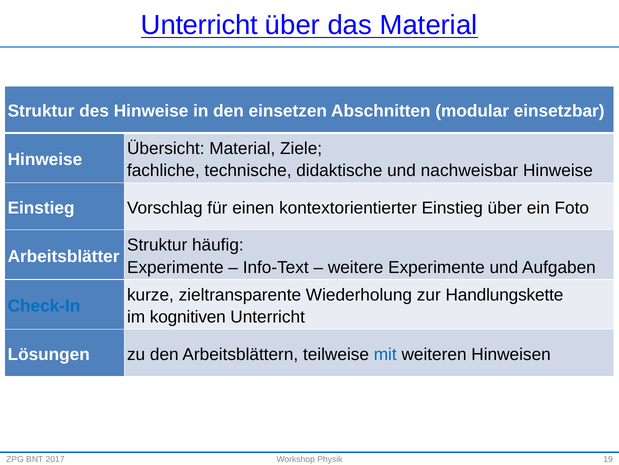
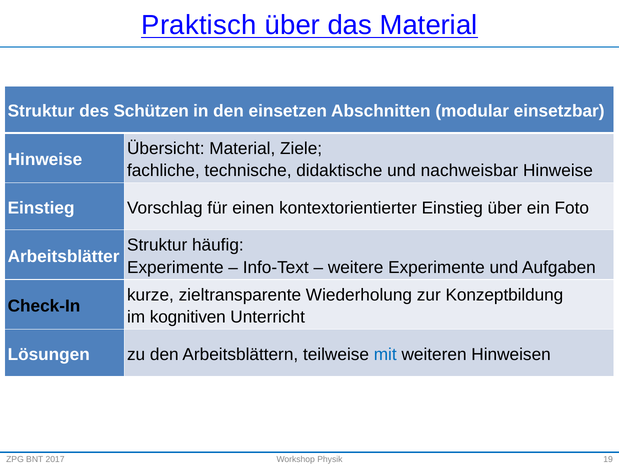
Unterricht: Unterricht -> Praktisch (199, 25)
des Hinweise: Hinweise -> Schützen (151, 111)
Handlungskette: Handlungskette -> Konzeptbildung (504, 295)
Check-In colour: blue -> black (44, 306)
